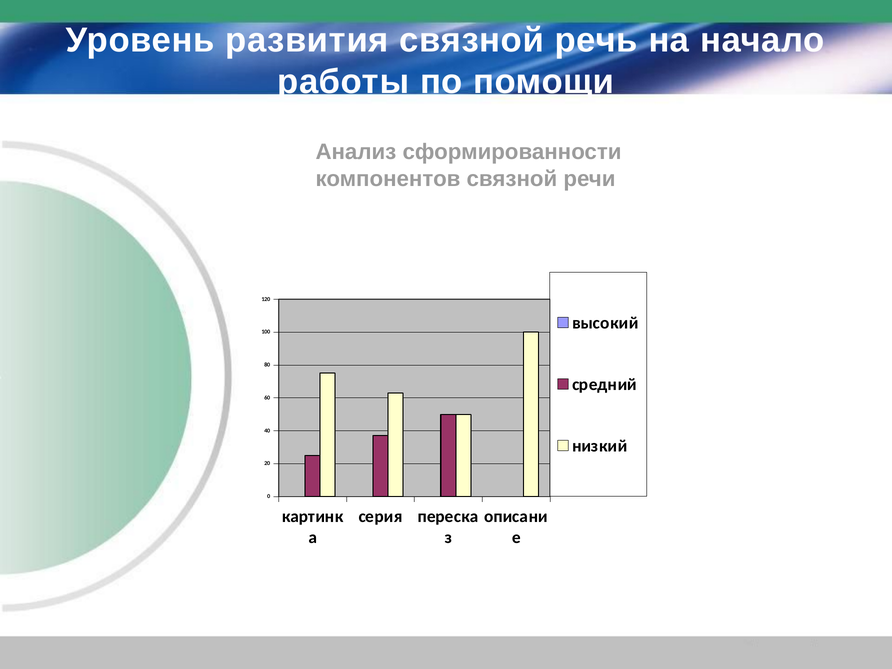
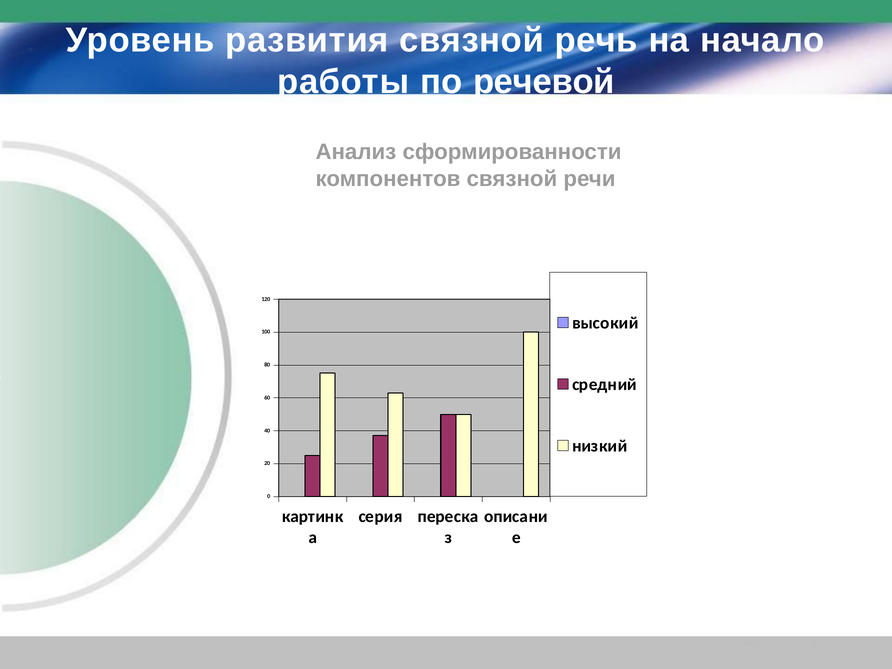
помощи: помощи -> речевой (544, 82)
